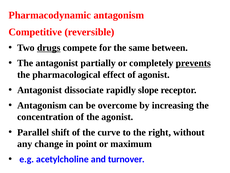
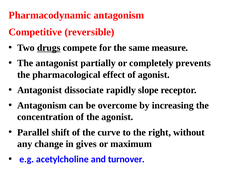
between: between -> measure (170, 48)
prevents underline: present -> none (193, 63)
point: point -> gives (86, 143)
